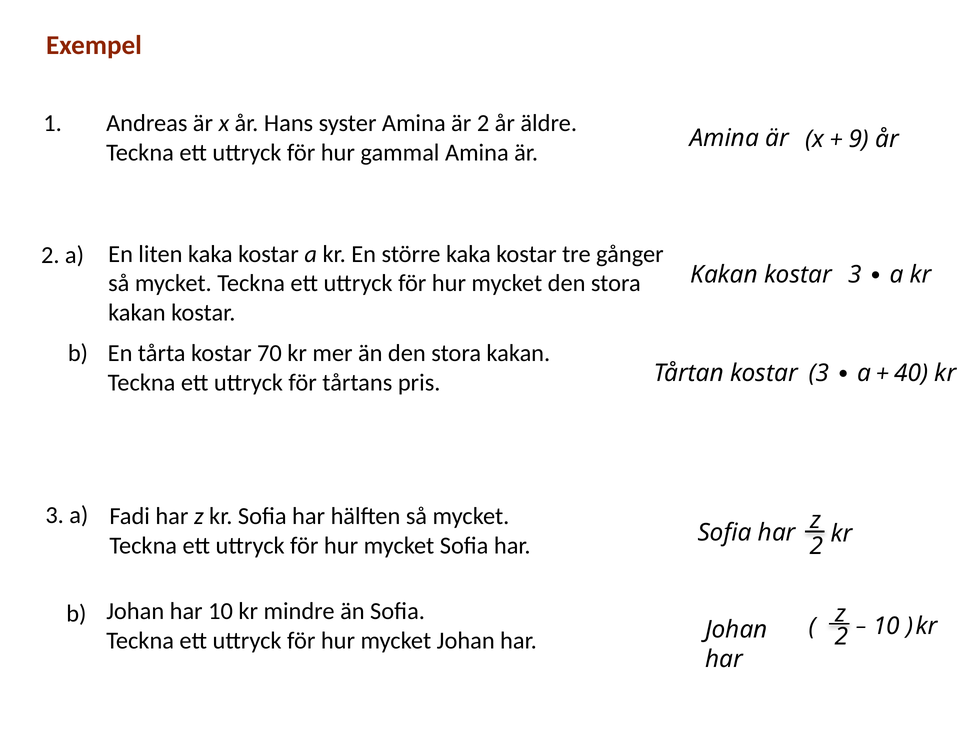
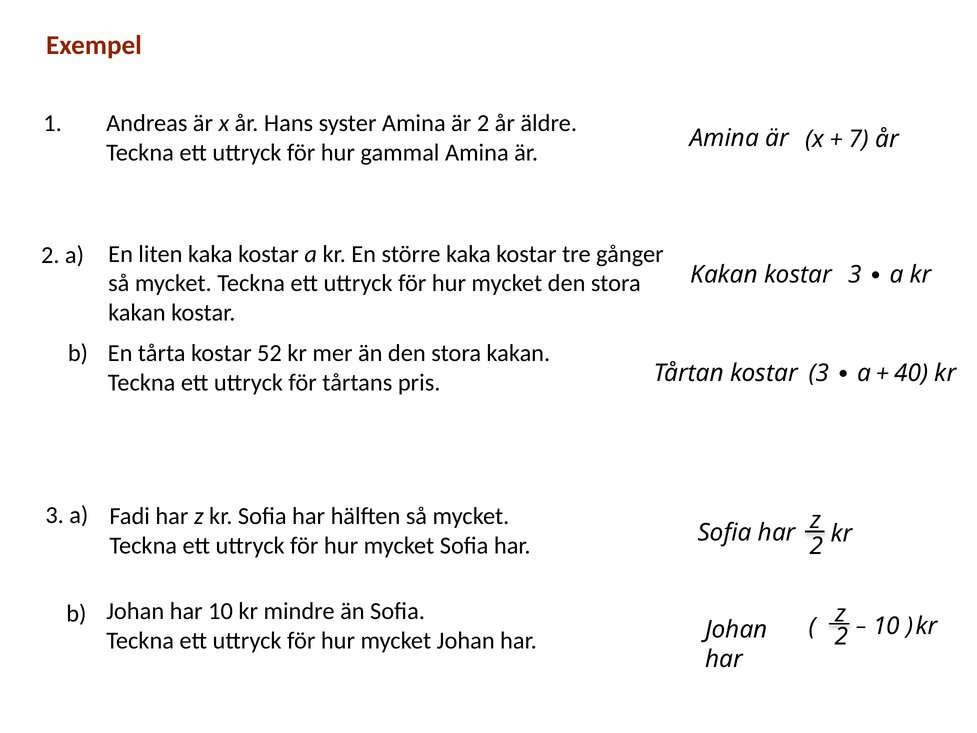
9: 9 -> 7 (859, 139)
70: 70 -> 52 (269, 353)
